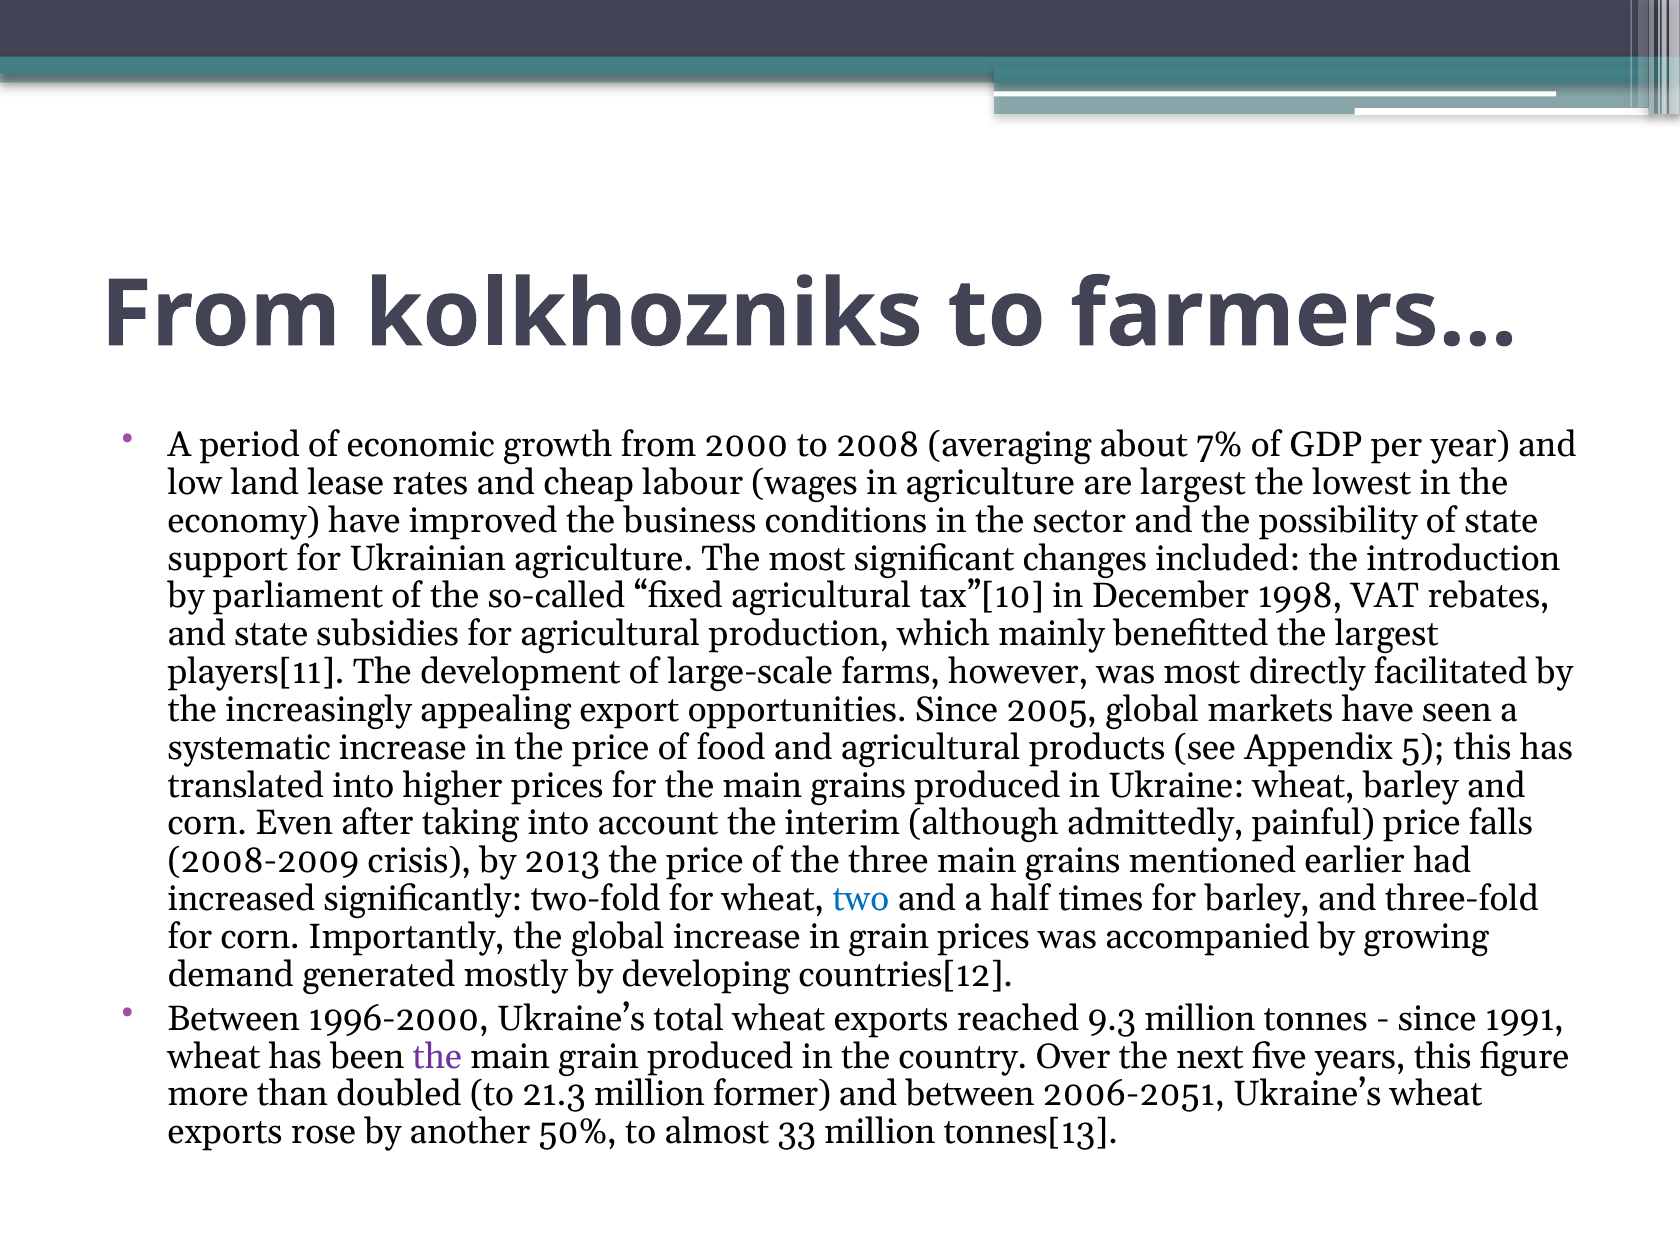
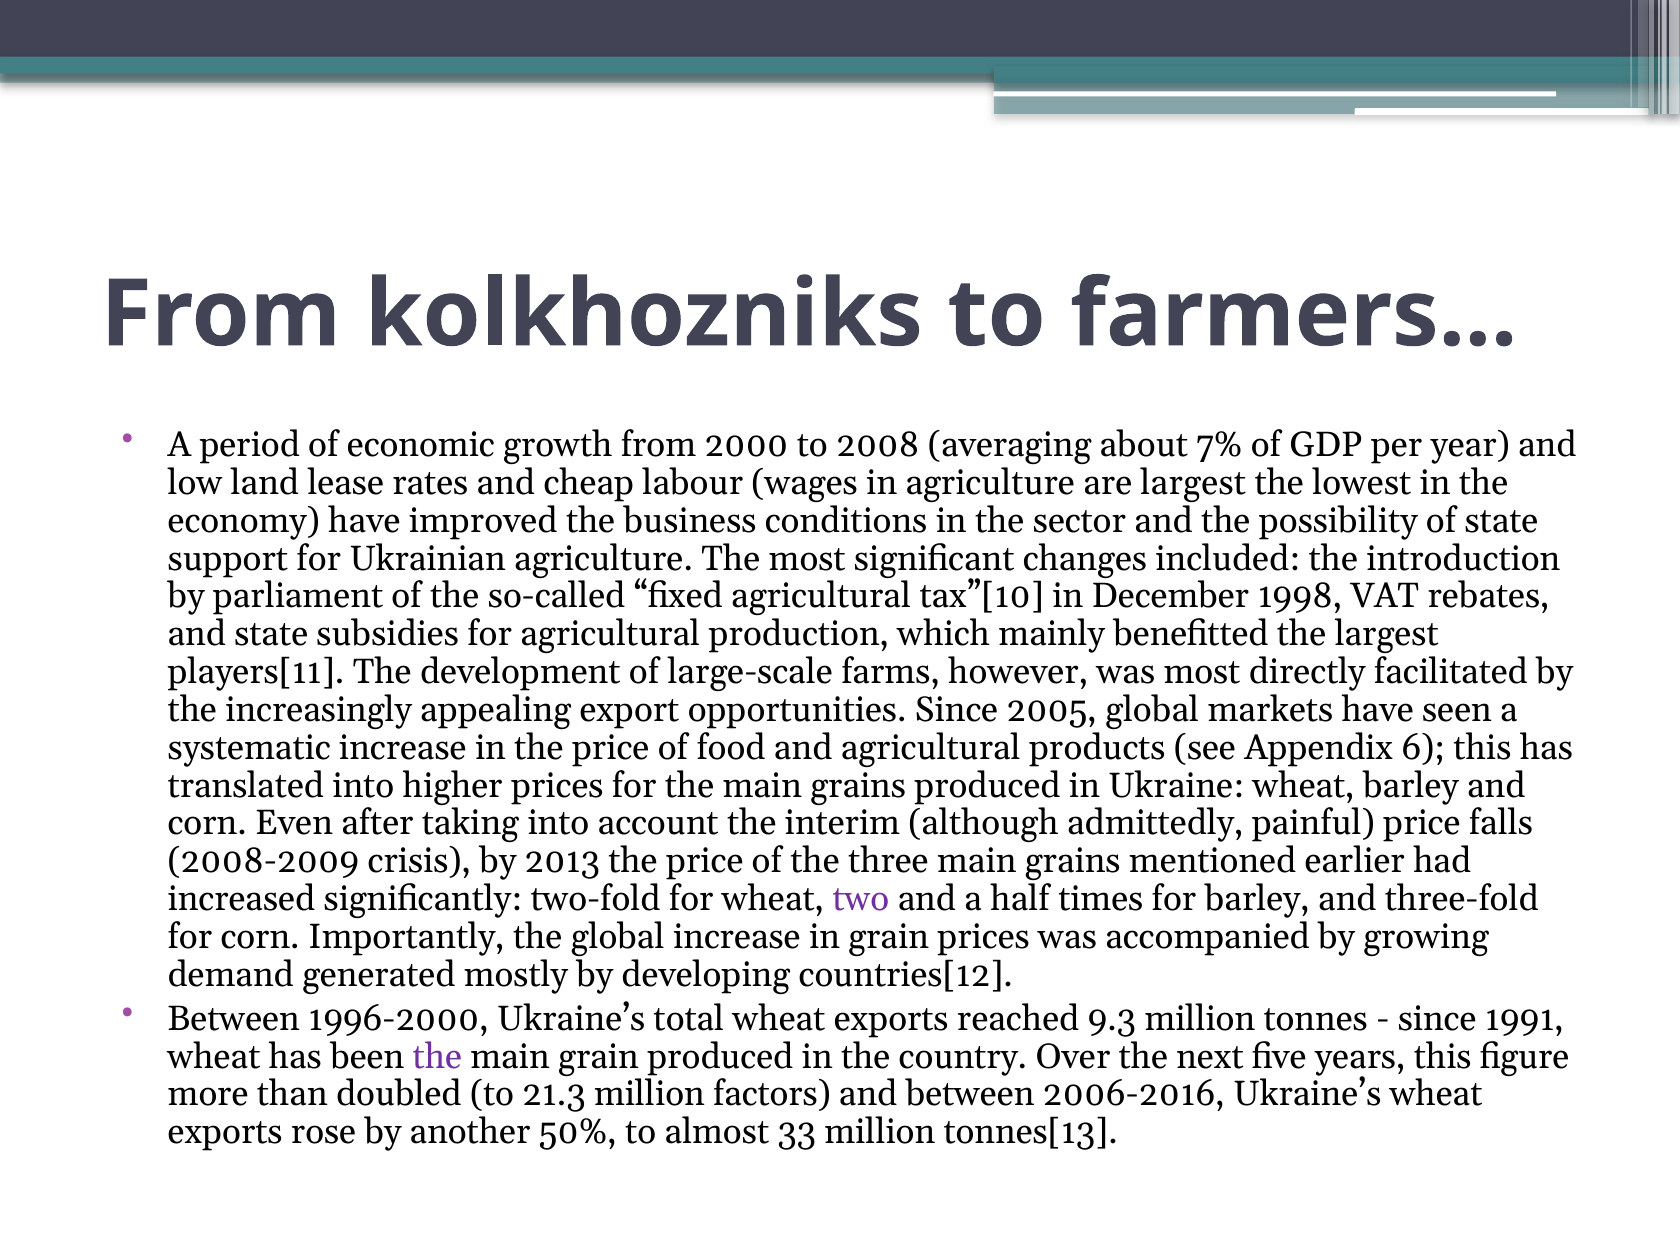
5: 5 -> 6 (1423, 748)
two colour: blue -> purple (861, 899)
former: former -> factors (772, 1094)
2006-2051: 2006-2051 -> 2006-2016 (1134, 1094)
